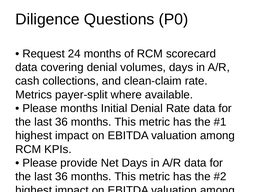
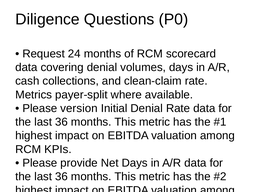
Please months: months -> version (79, 108)
